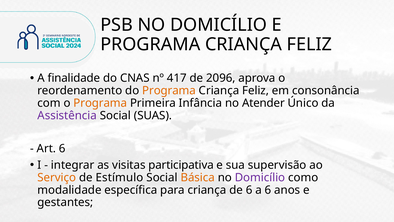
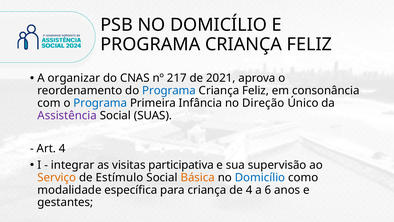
finalidade: finalidade -> organizar (74, 78)
417: 417 -> 217 (177, 78)
2096: 2096 -> 2021 (221, 78)
Programa colour: orange -> blue (169, 90)
Programa colour: orange -> blue (100, 103)
Atender: Atender -> Direção (263, 103)
Art 6: 6 -> 4 (62, 148)
Domicílio colour: purple -> blue (260, 177)
de 6: 6 -> 4 (249, 190)
